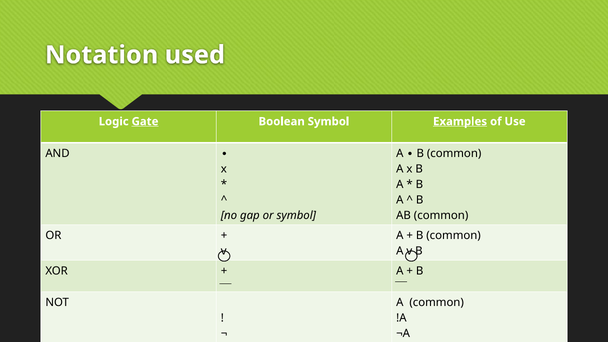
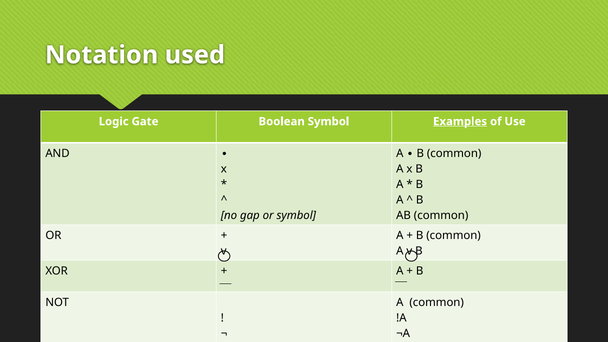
Gate underline: present -> none (145, 121)
